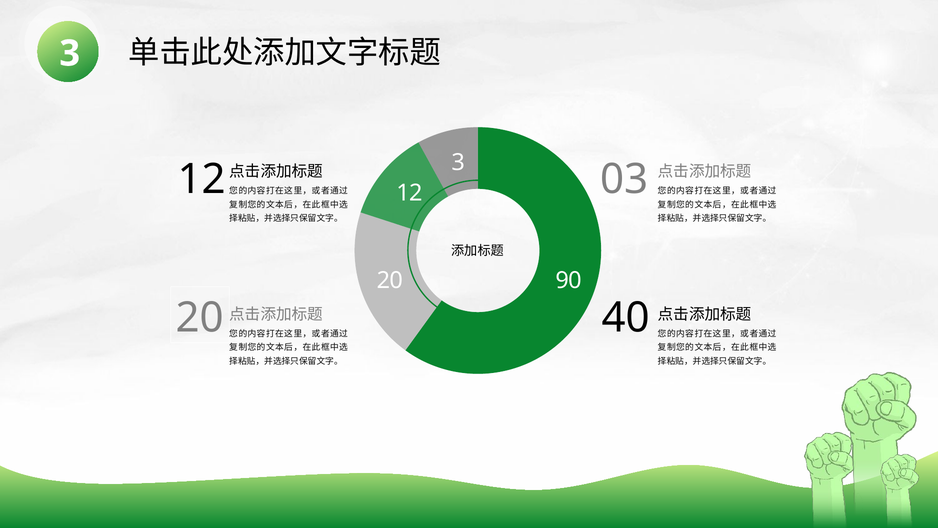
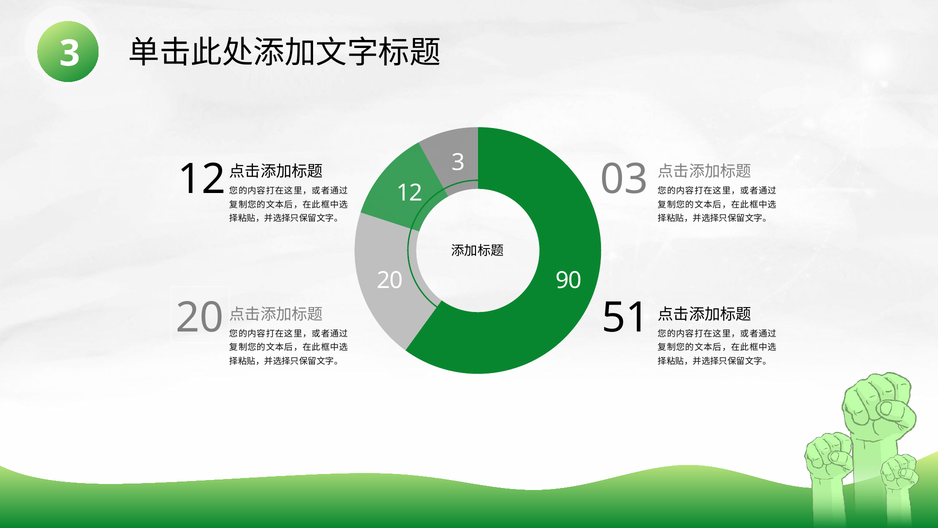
40: 40 -> 51 (626, 318)
